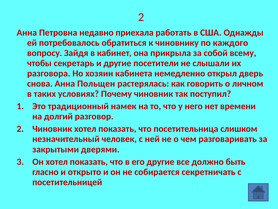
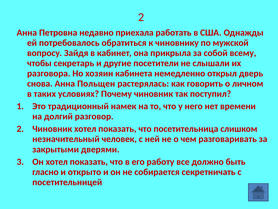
каждого: каждого -> мужской (231, 43)
его другие: другие -> работу (160, 161)
